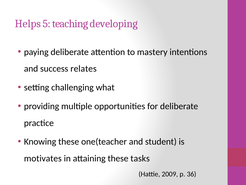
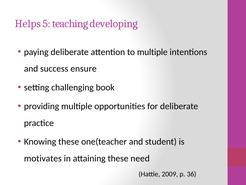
to mastery: mastery -> multiple (152, 52)
relates: relates -> ensure (84, 69)
what: what -> book (105, 87)
tasks: tasks -> need (140, 158)
